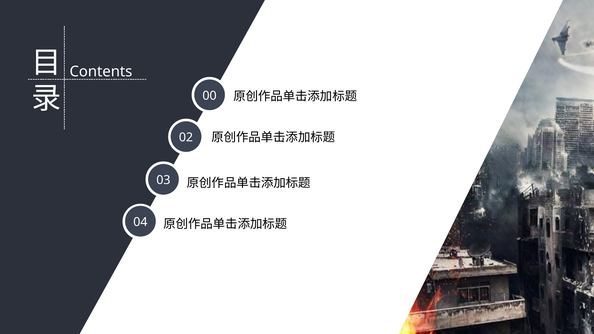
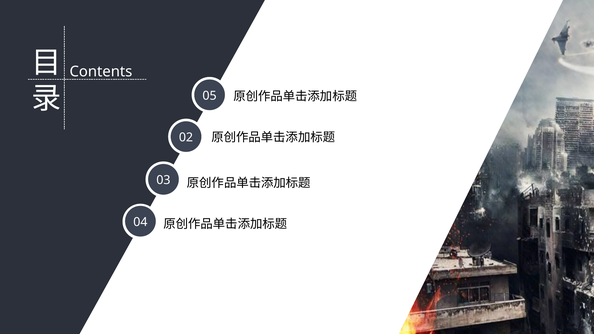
00: 00 -> 05 (210, 96)
